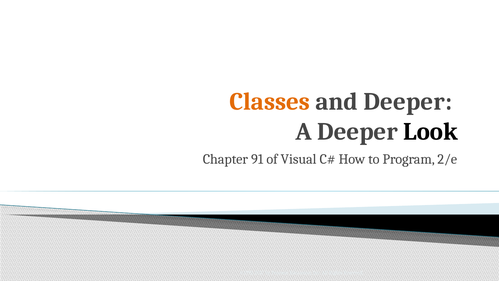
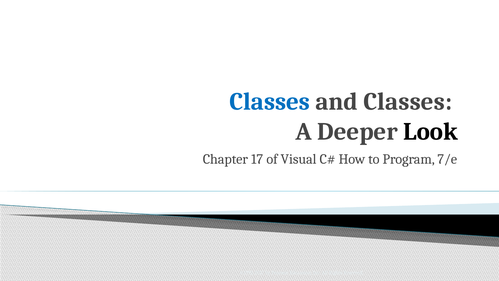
Classes colour: orange -> blue (270, 102)
and Deeper: Deeper -> Classes (408, 102)
91: 91 -> 17 (257, 159)
2/e: 2/e -> 7/e (447, 159)
